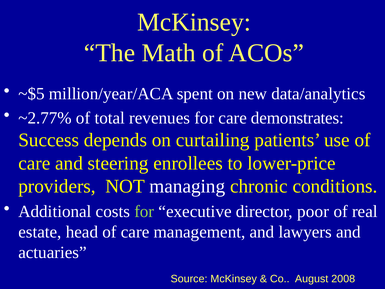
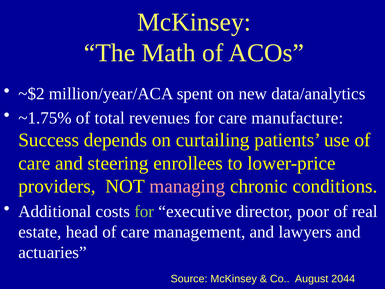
~$5: ~$5 -> ~$2 (31, 94)
~2.77%: ~2.77% -> ~1.75% (45, 118)
demonstrates: demonstrates -> manufacture (297, 118)
managing colour: white -> pink (187, 186)
2008: 2008 -> 2044 (343, 279)
